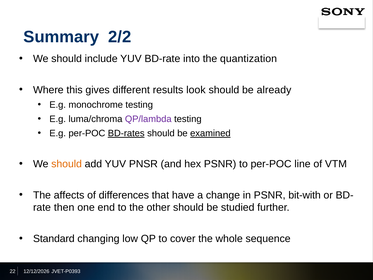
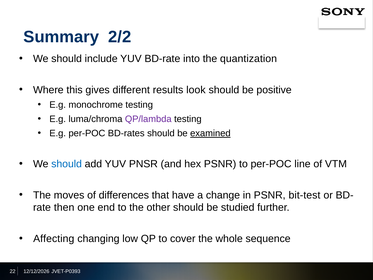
already: already -> positive (274, 90)
BD-rates underline: present -> none (126, 133)
should colour: orange -> blue (67, 164)
affects: affects -> moves (69, 195)
bit-with: bit-with -> bit-test (304, 195)
Standard: Standard -> Affecting (54, 238)
